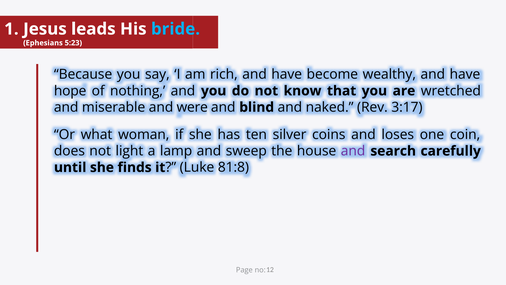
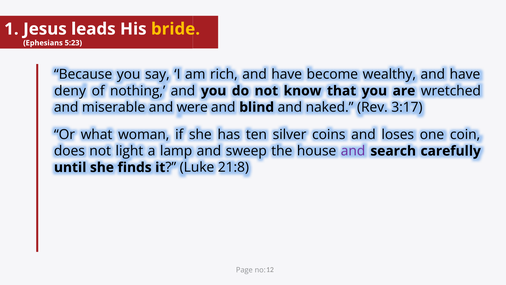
bride colour: light blue -> yellow (176, 29)
hope: hope -> deny (70, 91)
81:8: 81:8 -> 21:8 (233, 168)
